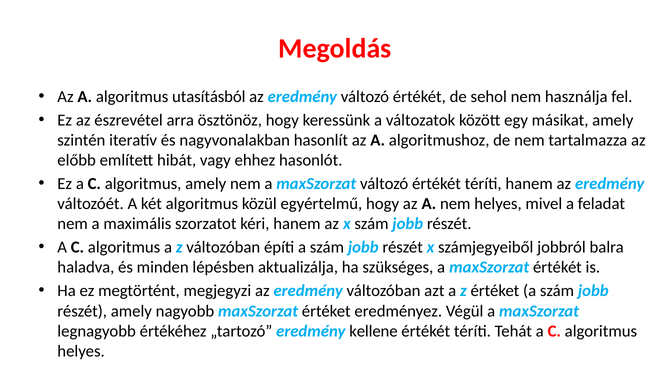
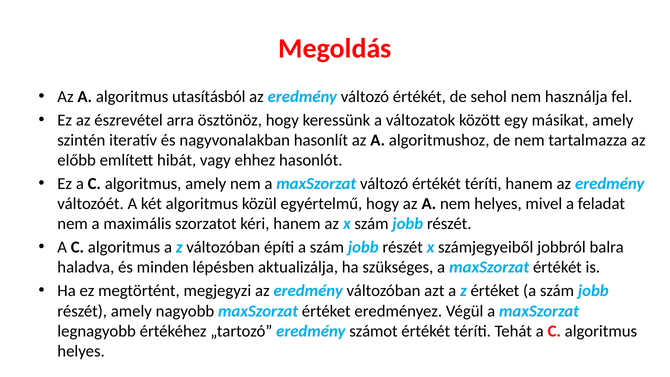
kellene: kellene -> számot (373, 331)
